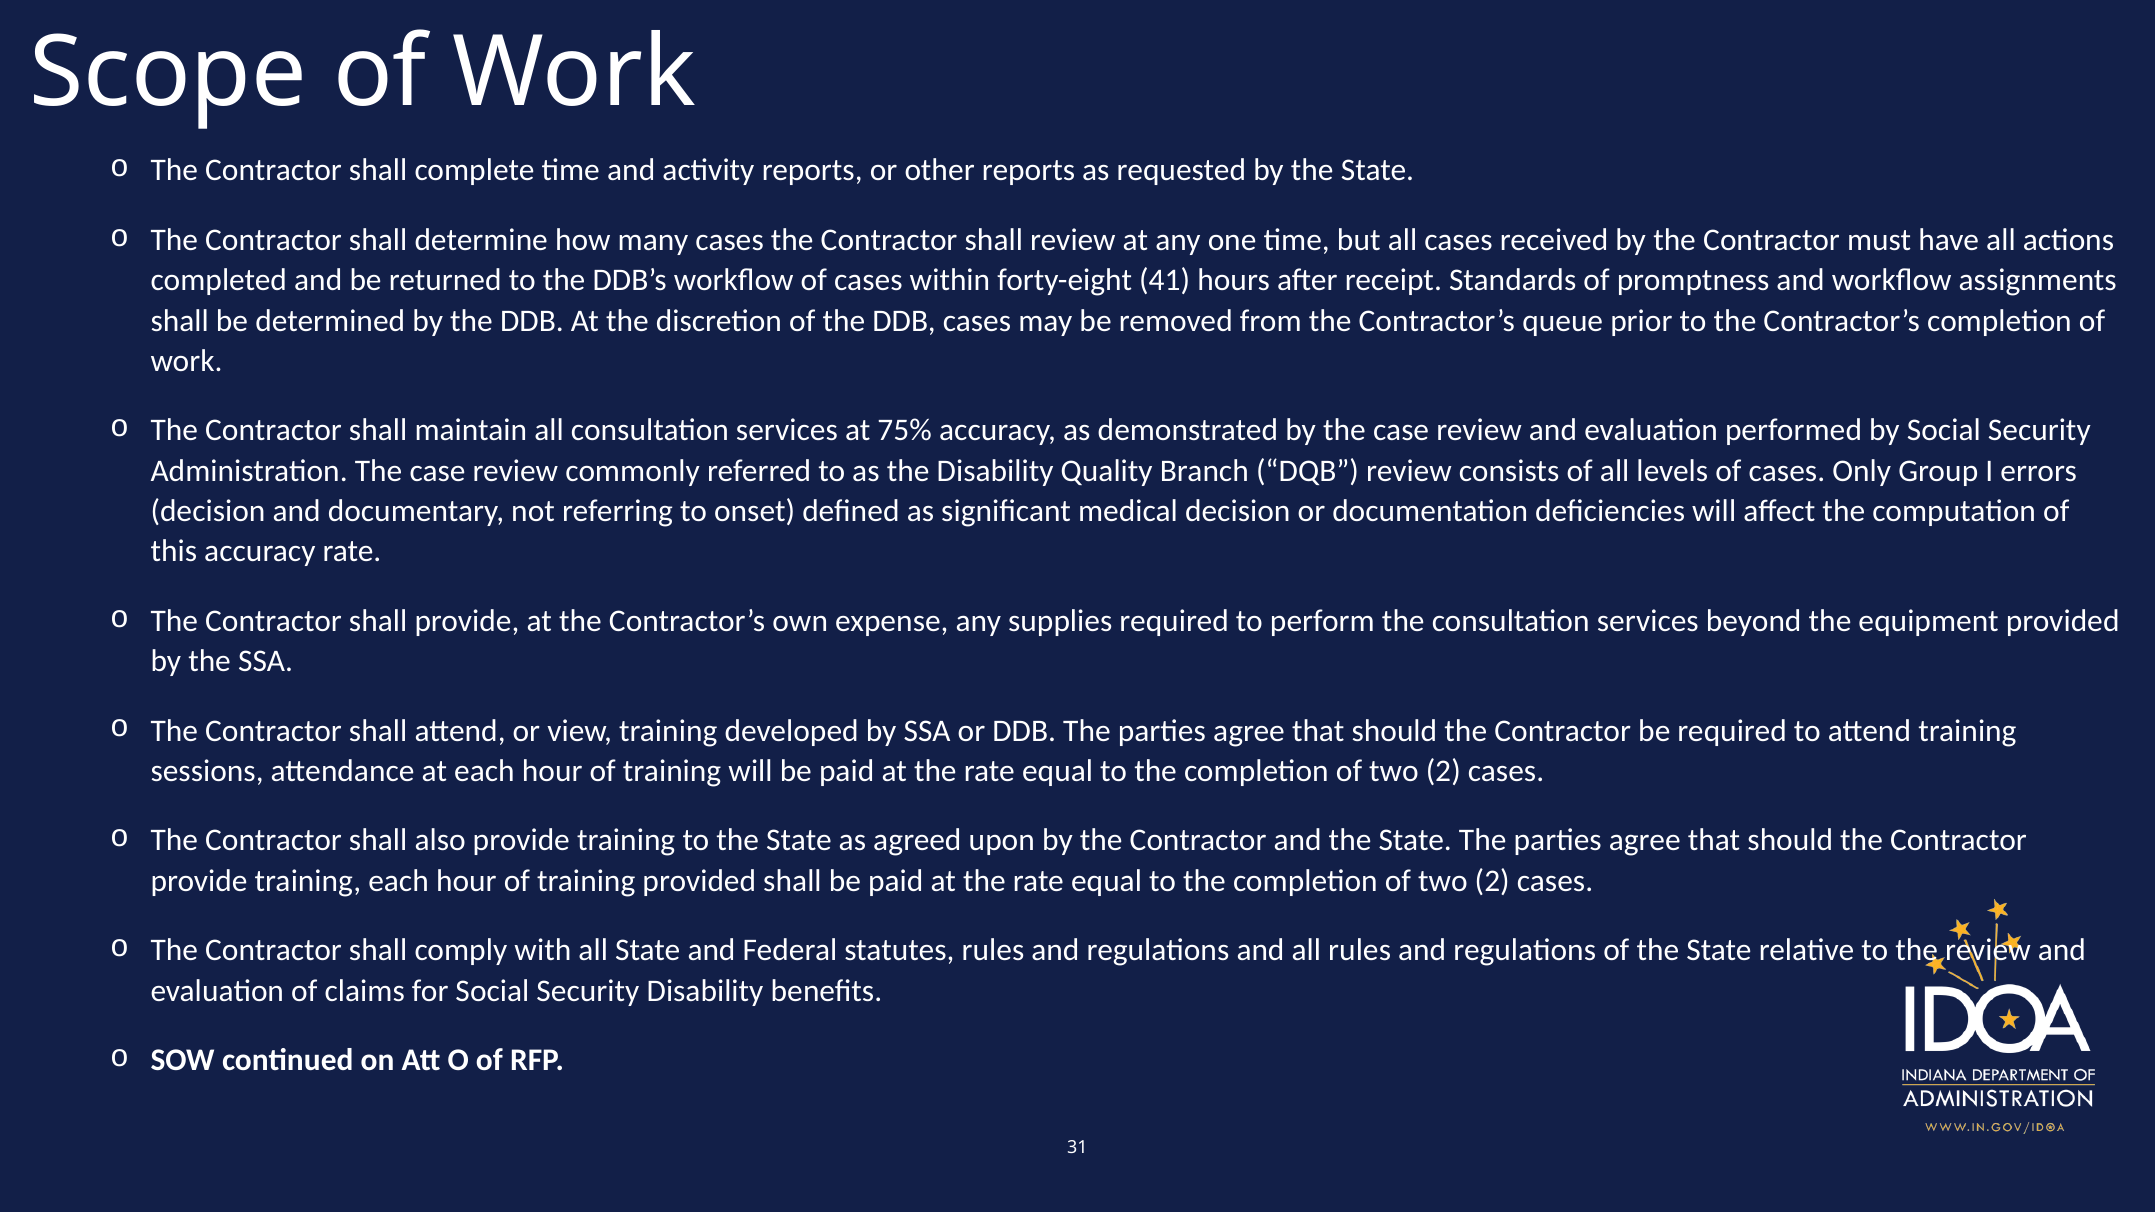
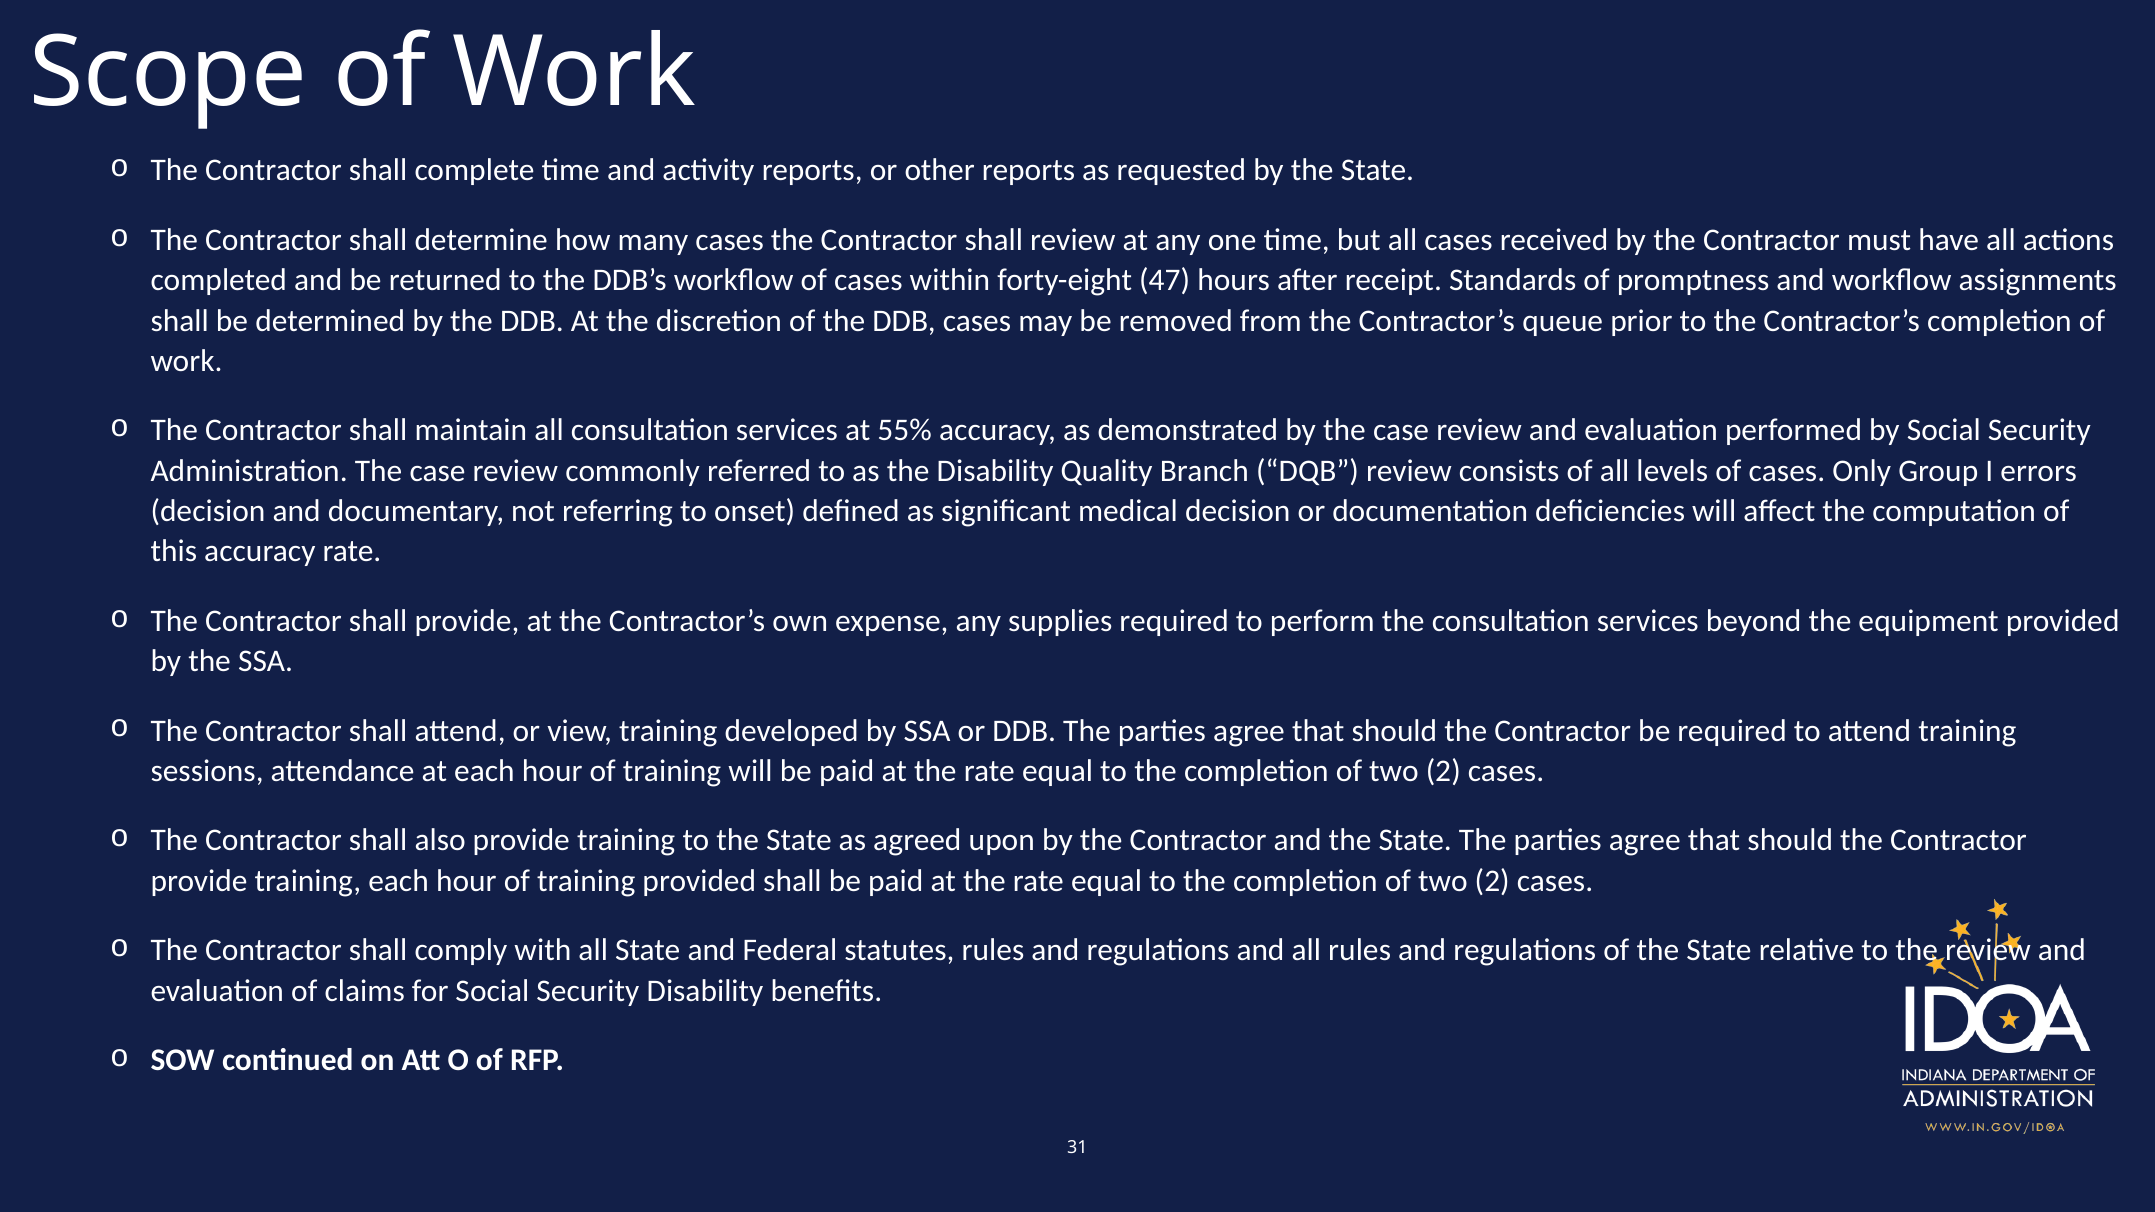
41: 41 -> 47 (1165, 280)
75%: 75% -> 55% (905, 431)
